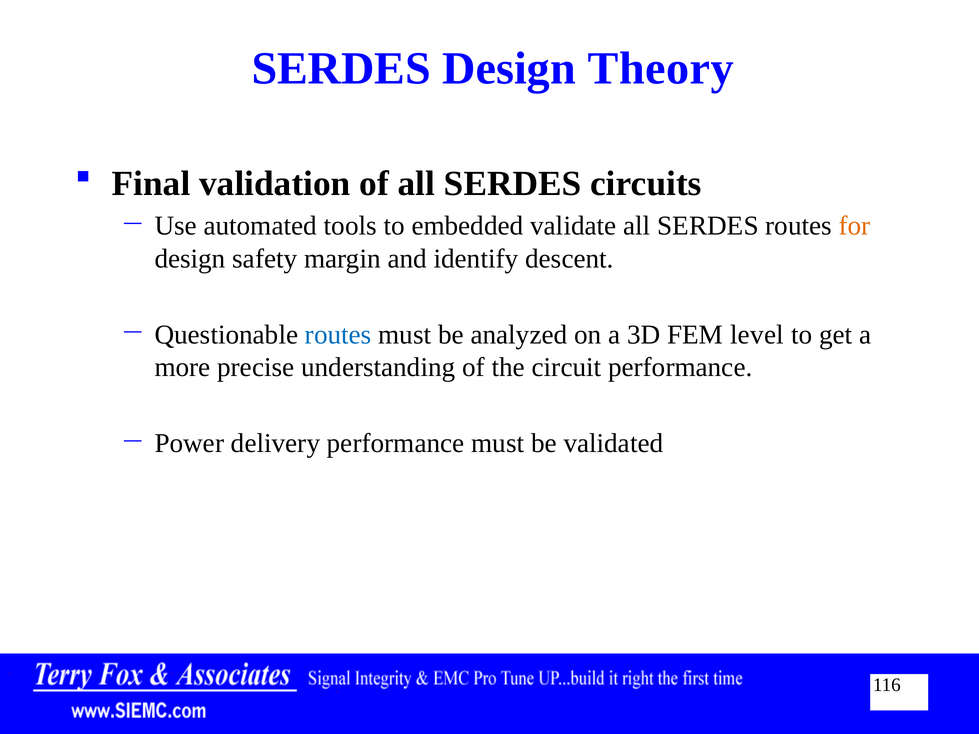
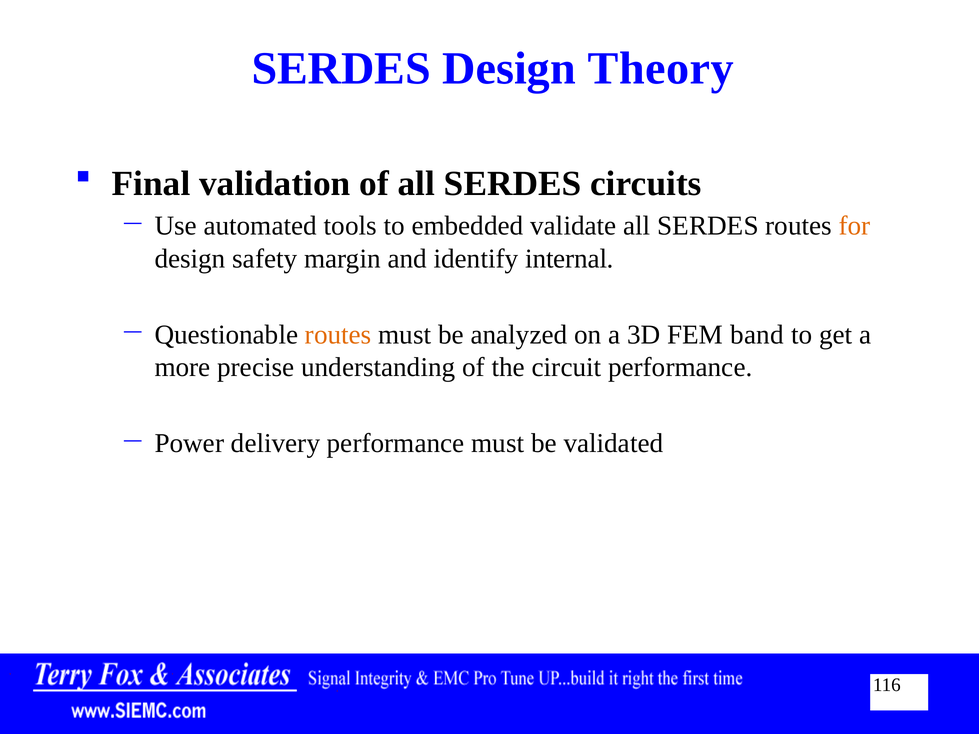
descent: descent -> internal (570, 259)
routes colour: blue -> orange (338, 335)
level: level -> band (757, 335)
